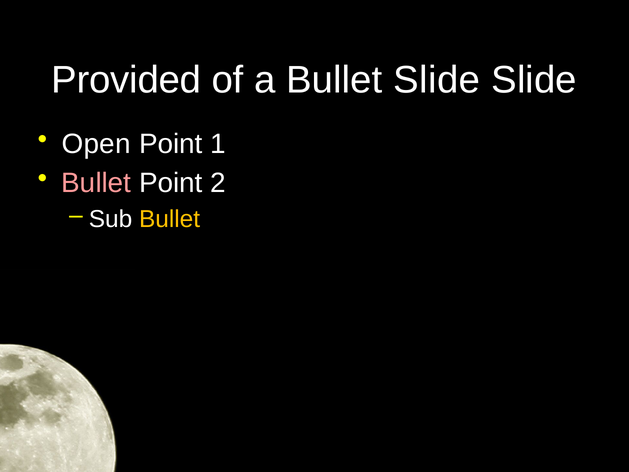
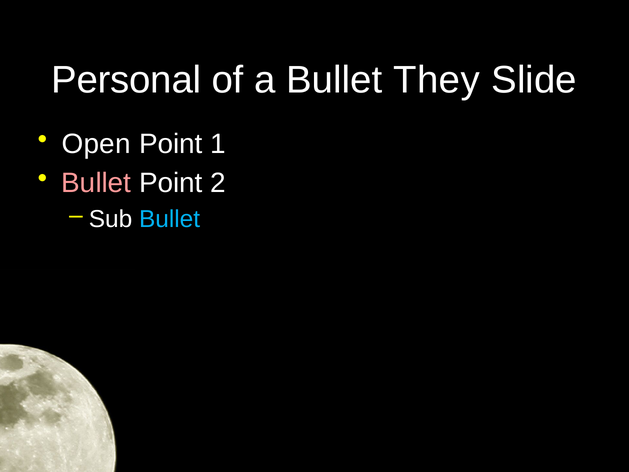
Provided: Provided -> Personal (126, 80)
Bullet Slide: Slide -> They (437, 80)
Bullet colour: yellow -> light blue (170, 219)
